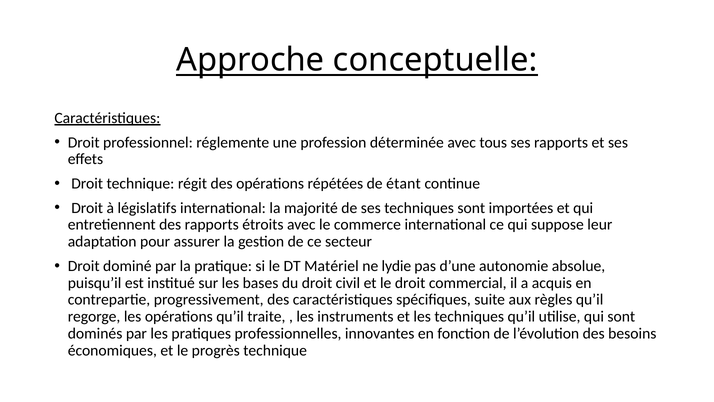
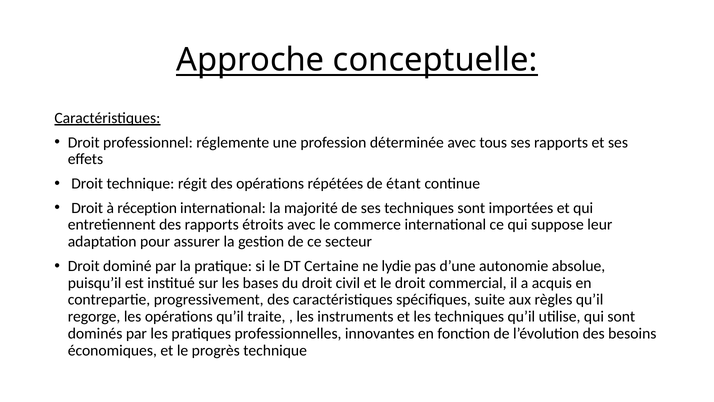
législatifs: législatifs -> réception (147, 208)
Matériel: Matériel -> Certaine (331, 266)
